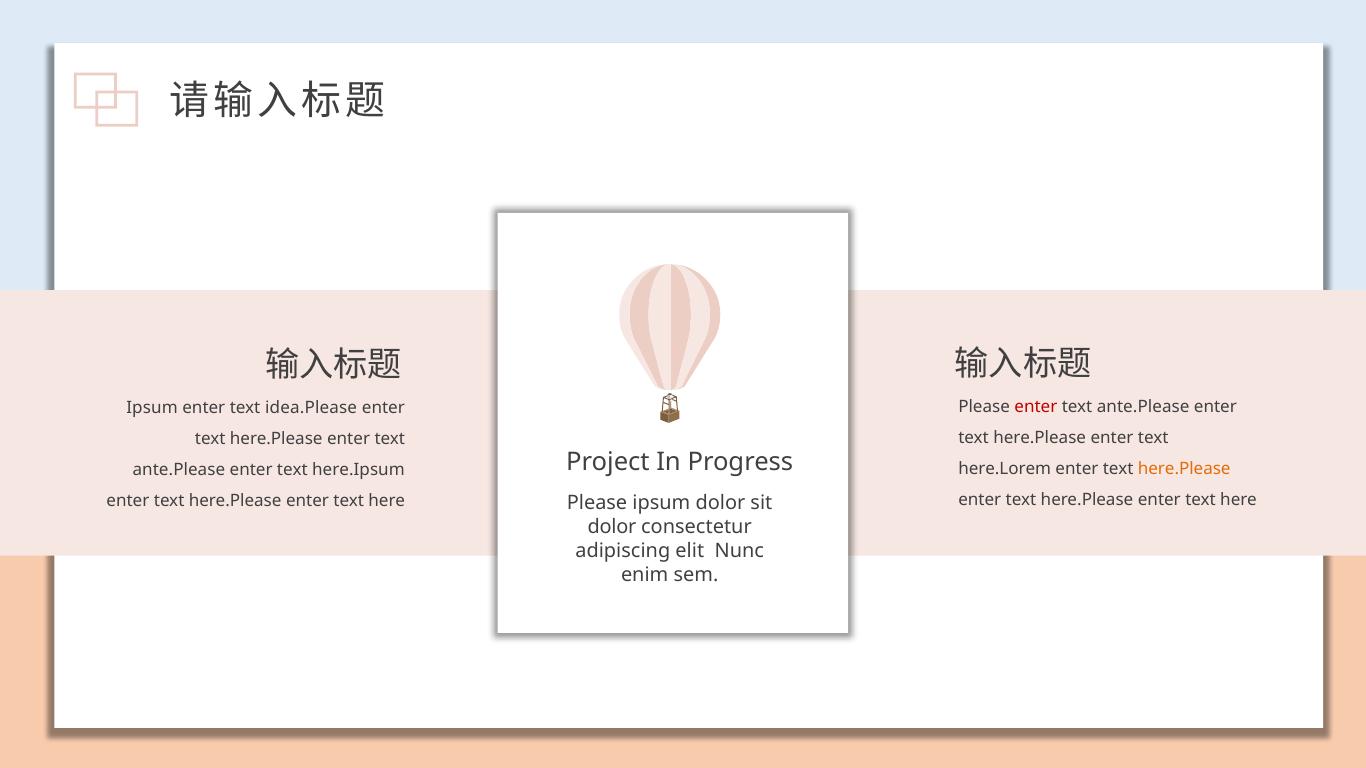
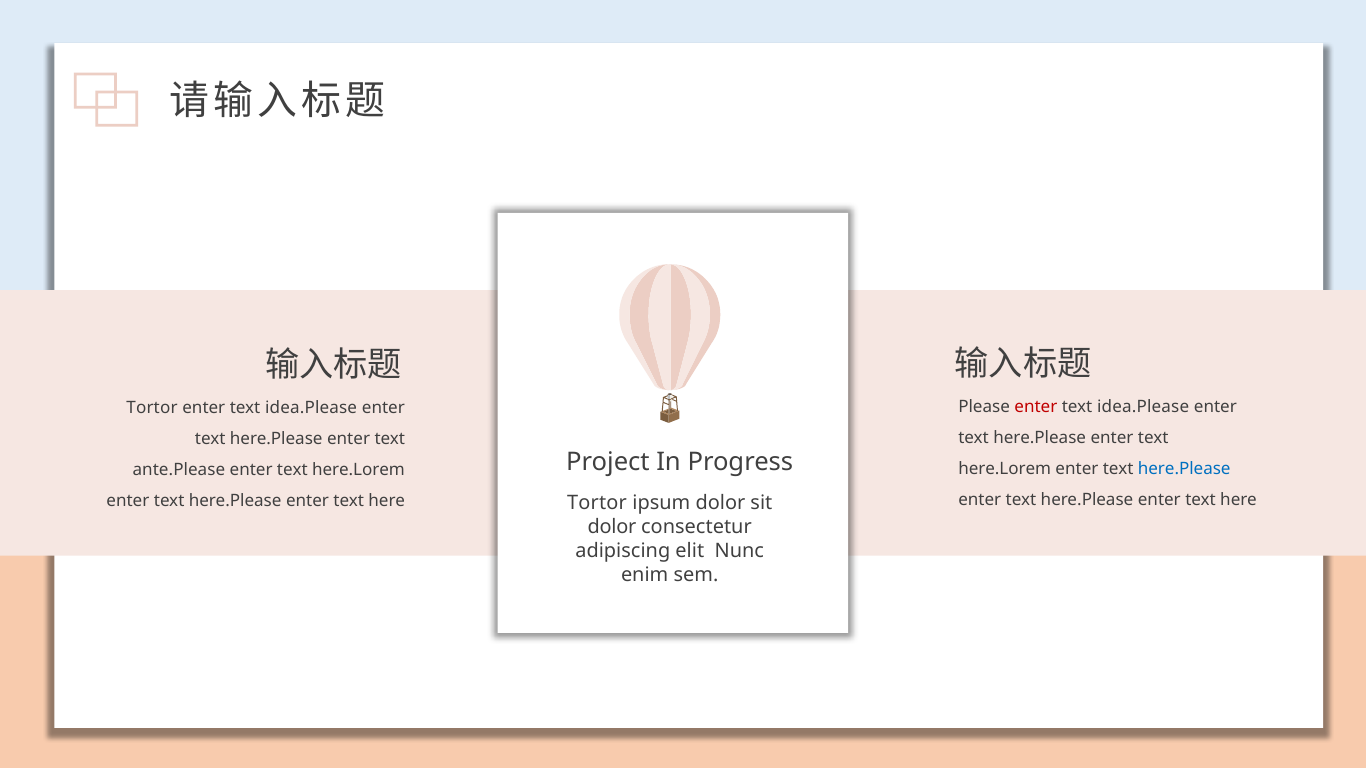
ante.Please: ante.Please -> idea.Please (1143, 408)
Ipsum: Ipsum -> Tortor (152, 409)
here.Please colour: orange -> blue (1184, 469)
here.Ipsum: here.Ipsum -> here.Lorem (358, 470)
Please: Please -> Tortor (597, 503)
